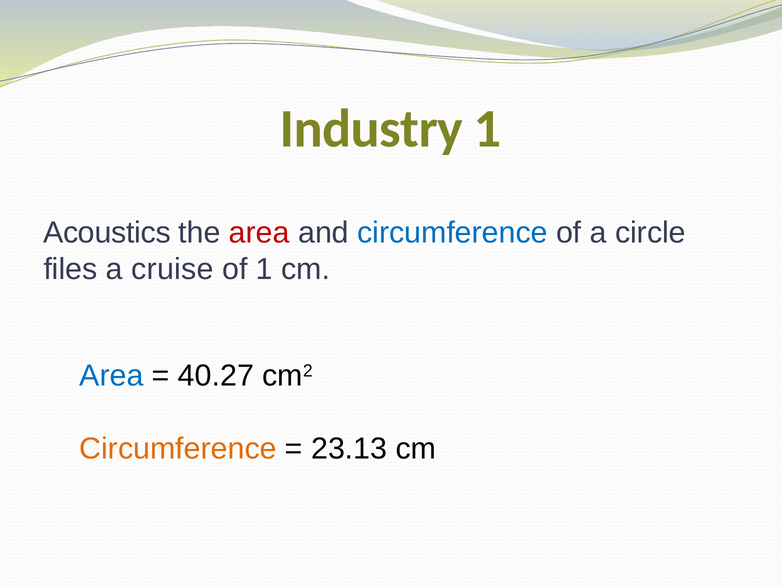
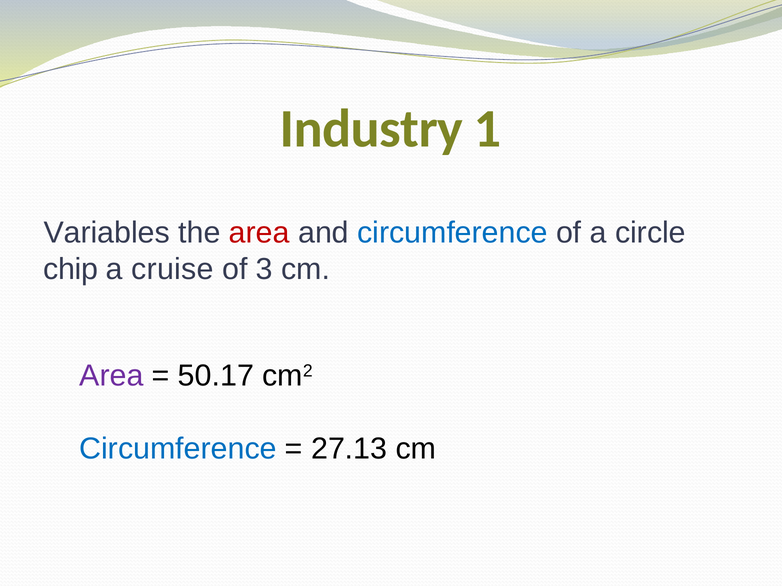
Acoustics: Acoustics -> Variables (107, 233)
files: files -> chip (71, 269)
of 1: 1 -> 3 (264, 269)
Area colour: blue -> purple (111, 376)
40.27: 40.27 -> 50.17 (216, 376)
Circumference colour: orange -> blue (178, 449)
23.13: 23.13 -> 27.13 (349, 449)
